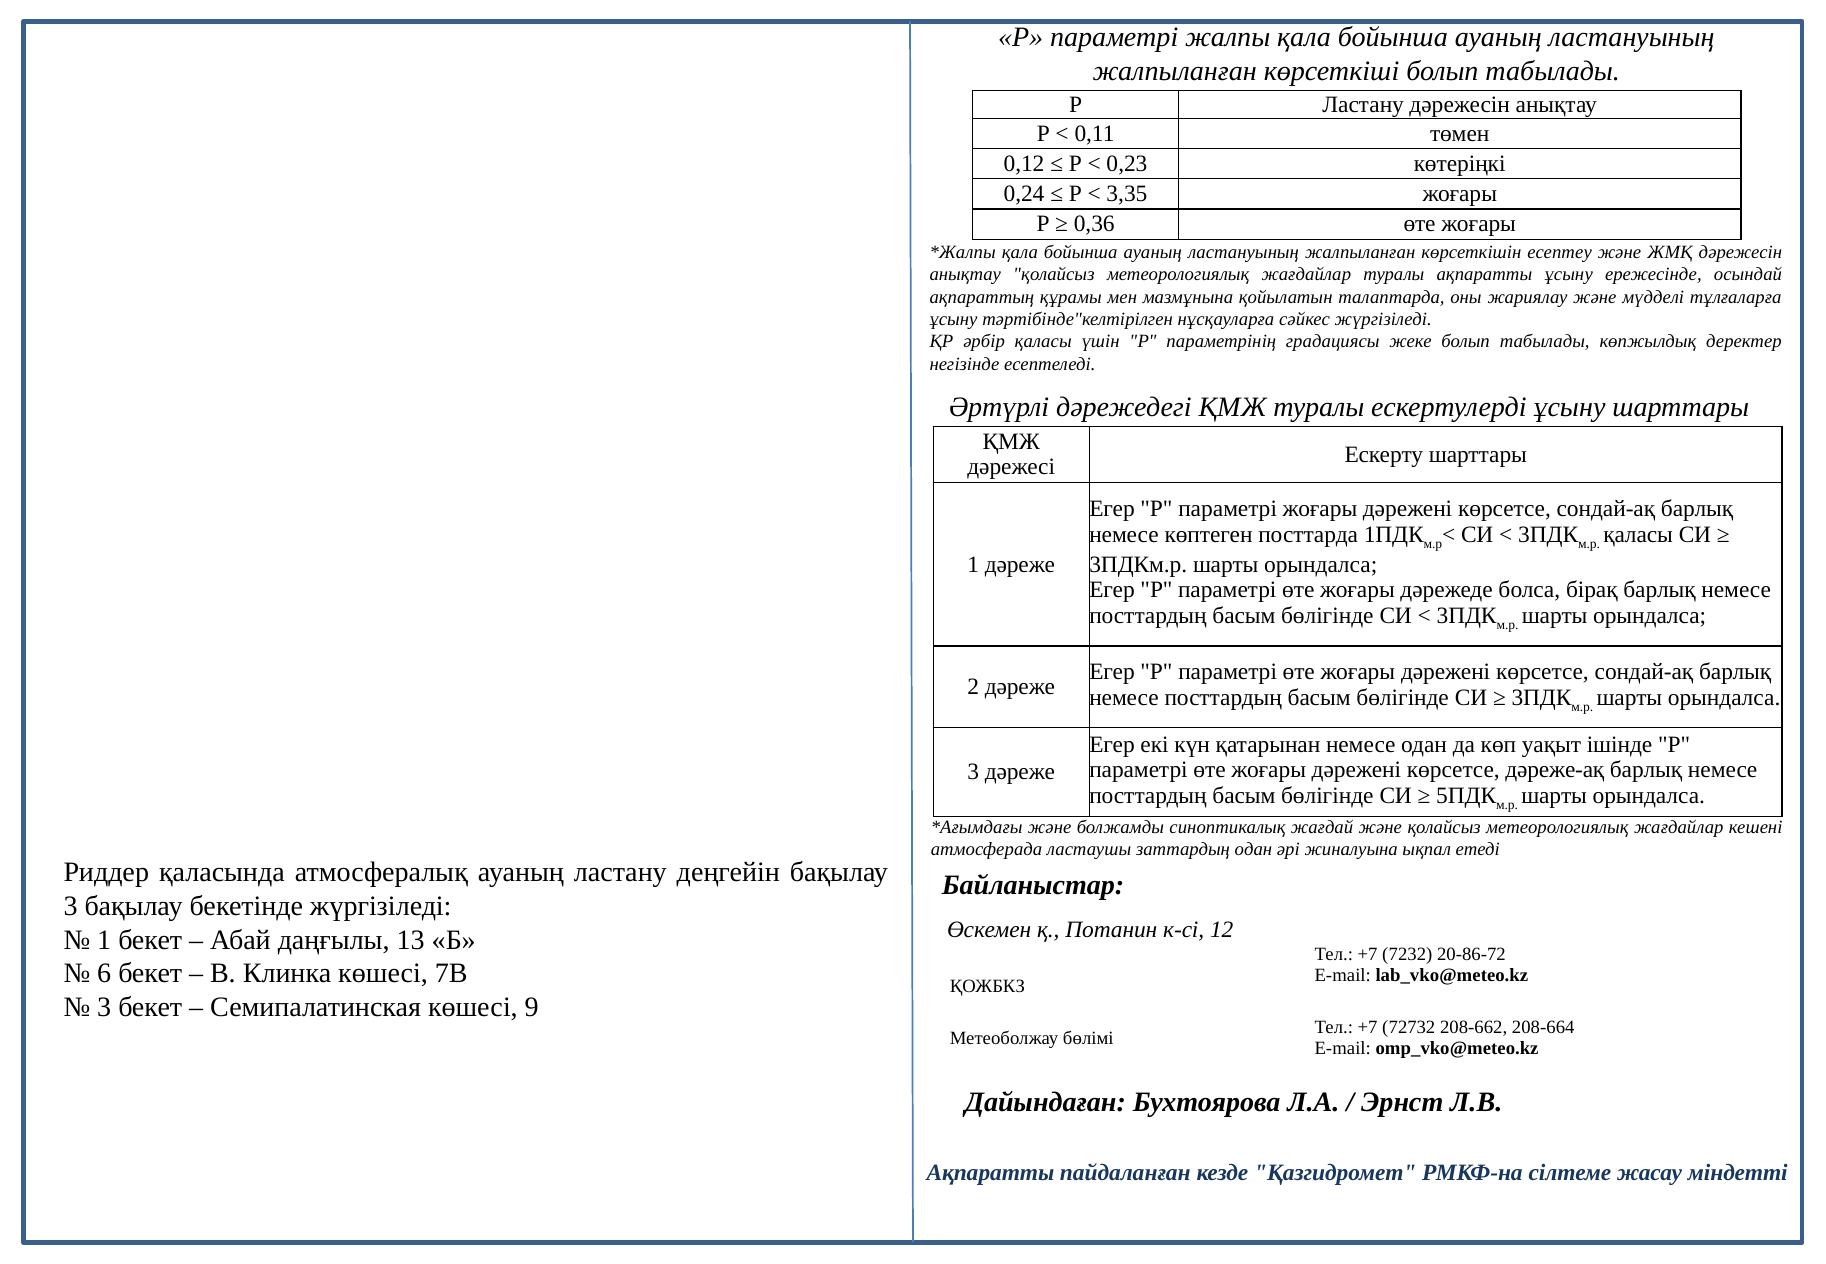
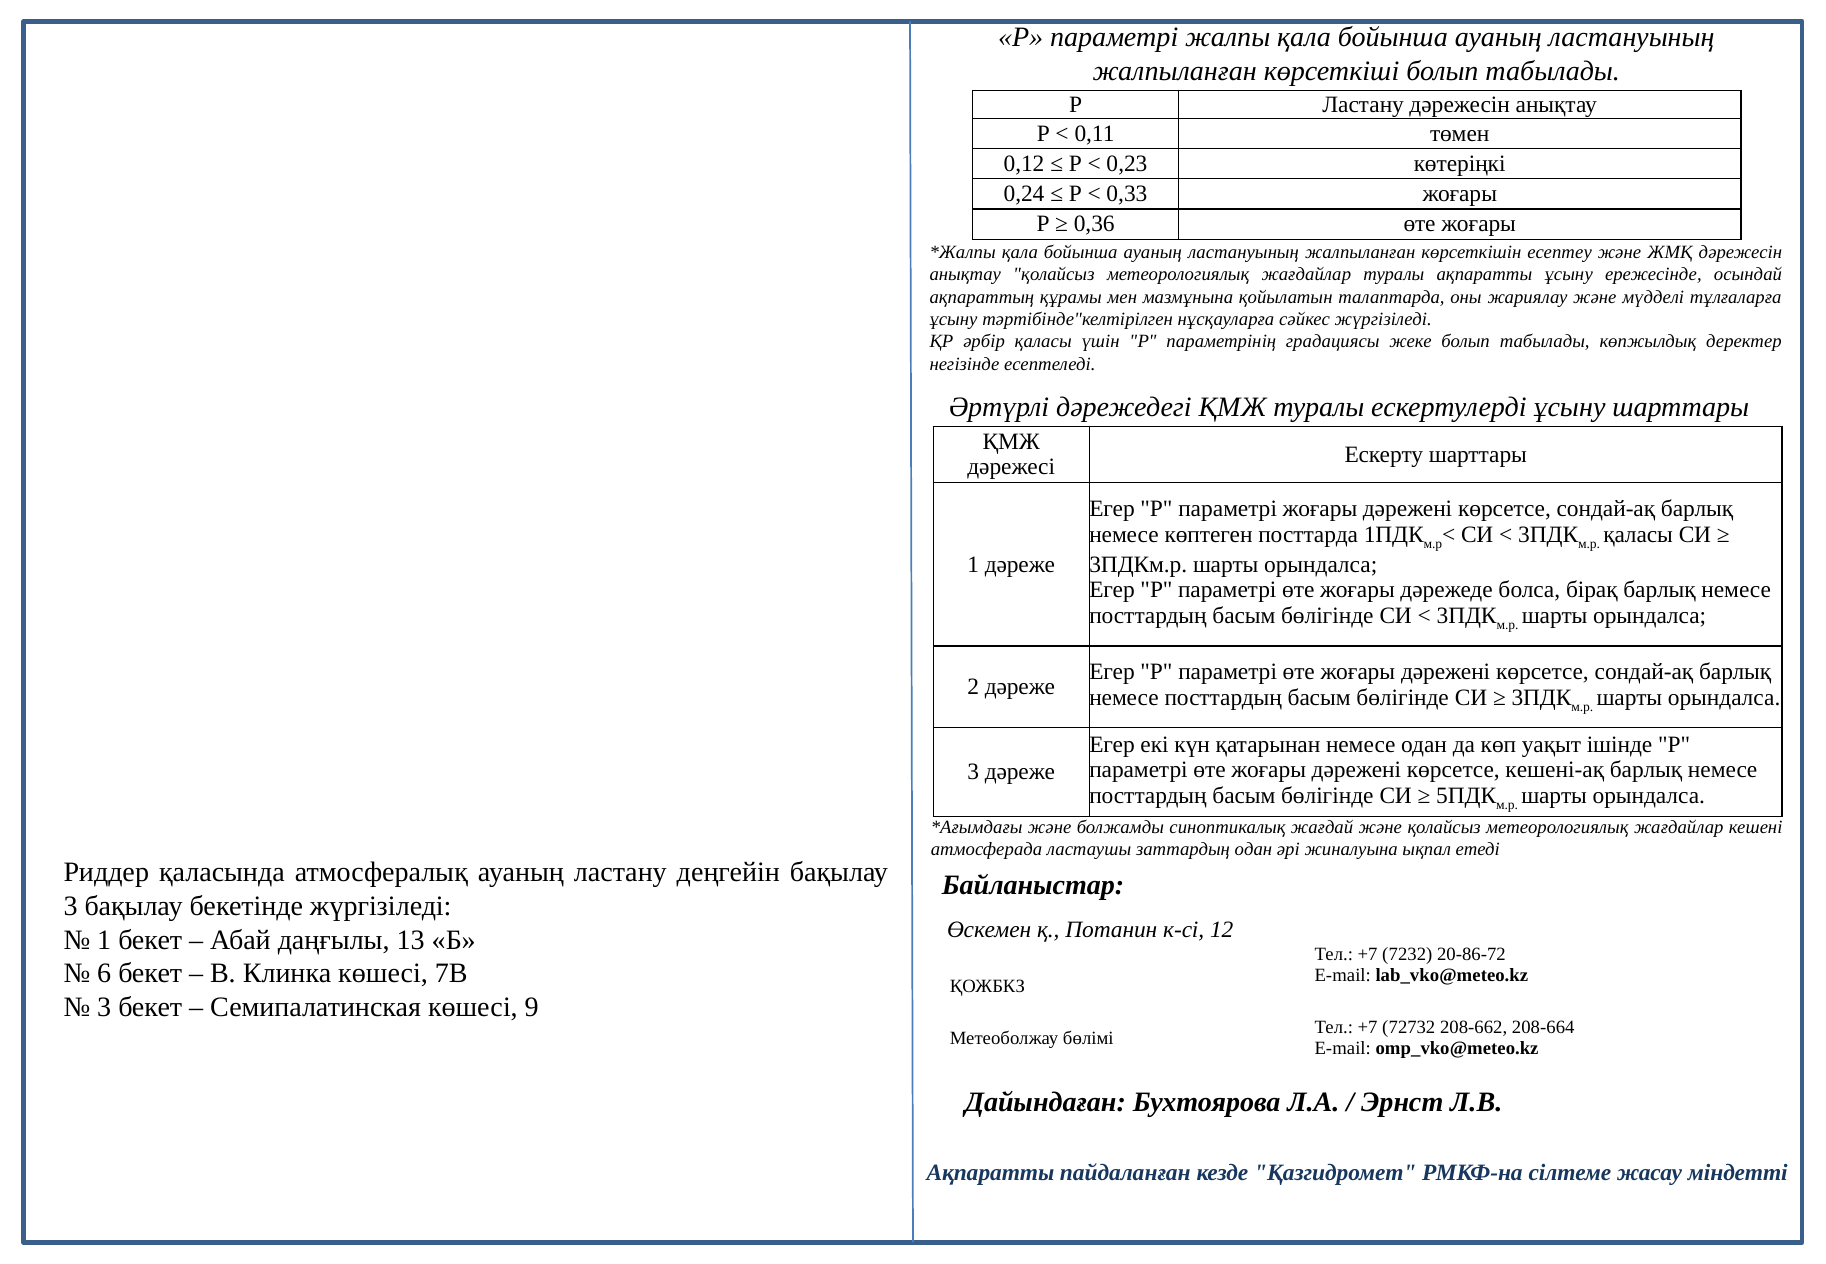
3,35: 3,35 -> 0,33 (1127, 194)
дәреже-ақ: дәреже-ақ -> кешені-ақ (1555, 770)
